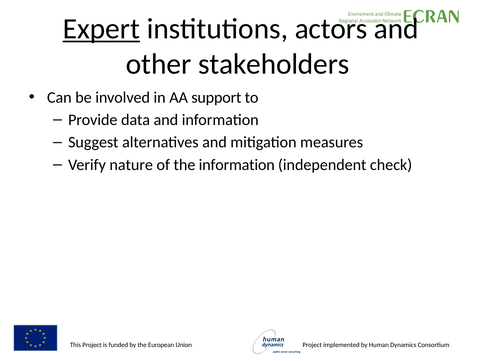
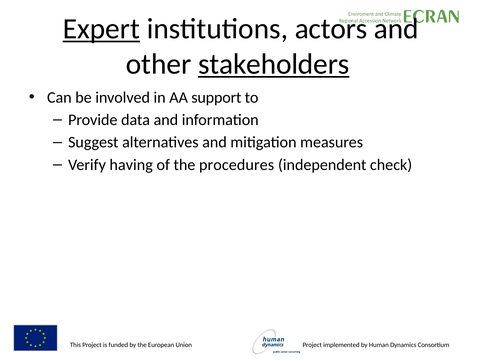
stakeholders underline: none -> present (274, 64)
nature: nature -> having (131, 165)
the information: information -> procedures (237, 165)
